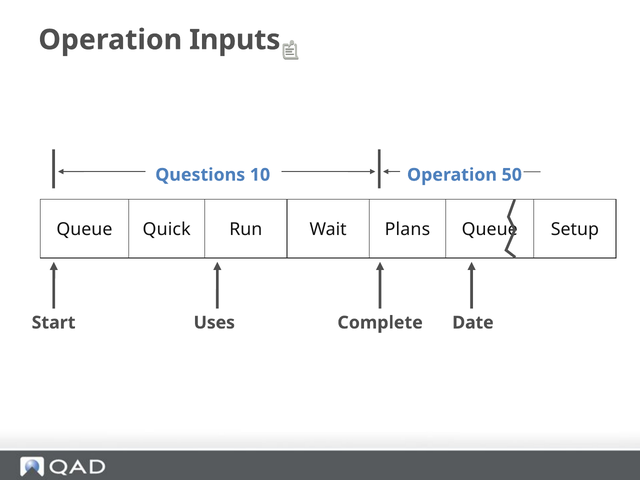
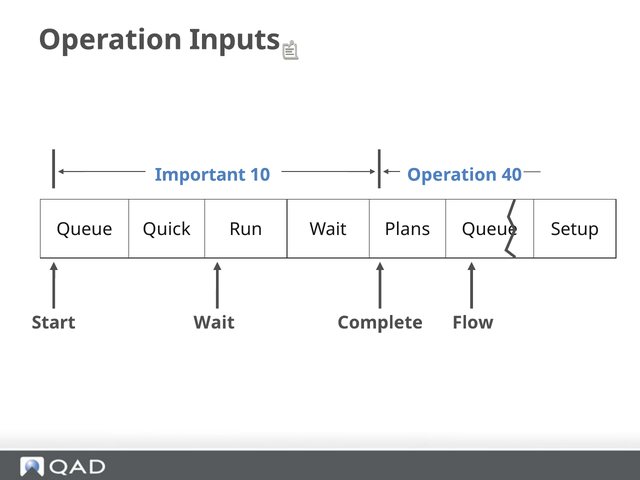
Questions: Questions -> Important (200, 175)
50: 50 -> 40 (512, 175)
Start Uses: Uses -> Wait (214, 323)
Date: Date -> Flow (473, 323)
